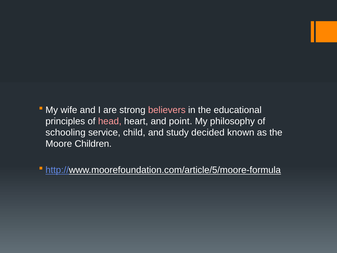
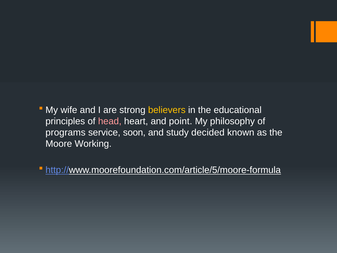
believers colour: pink -> yellow (167, 110)
schooling: schooling -> programs (66, 133)
child: child -> soon (134, 133)
Children: Children -> Working (93, 144)
